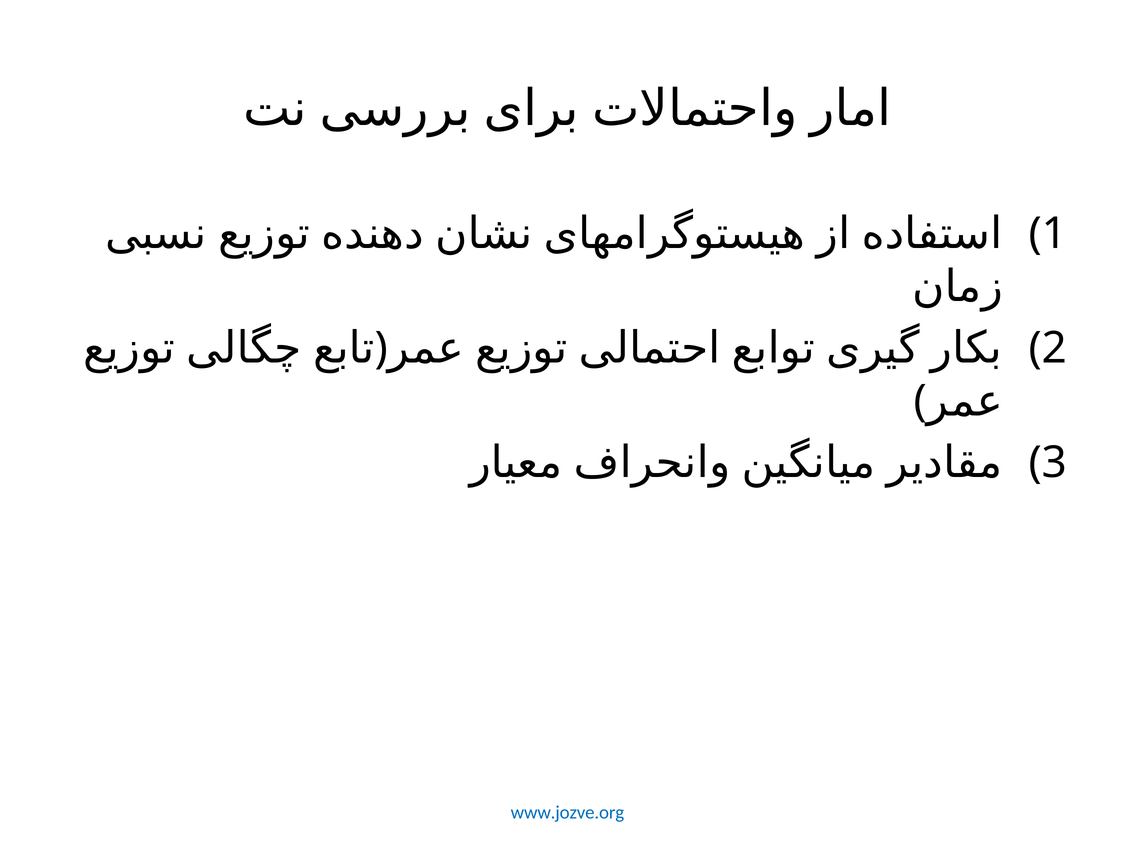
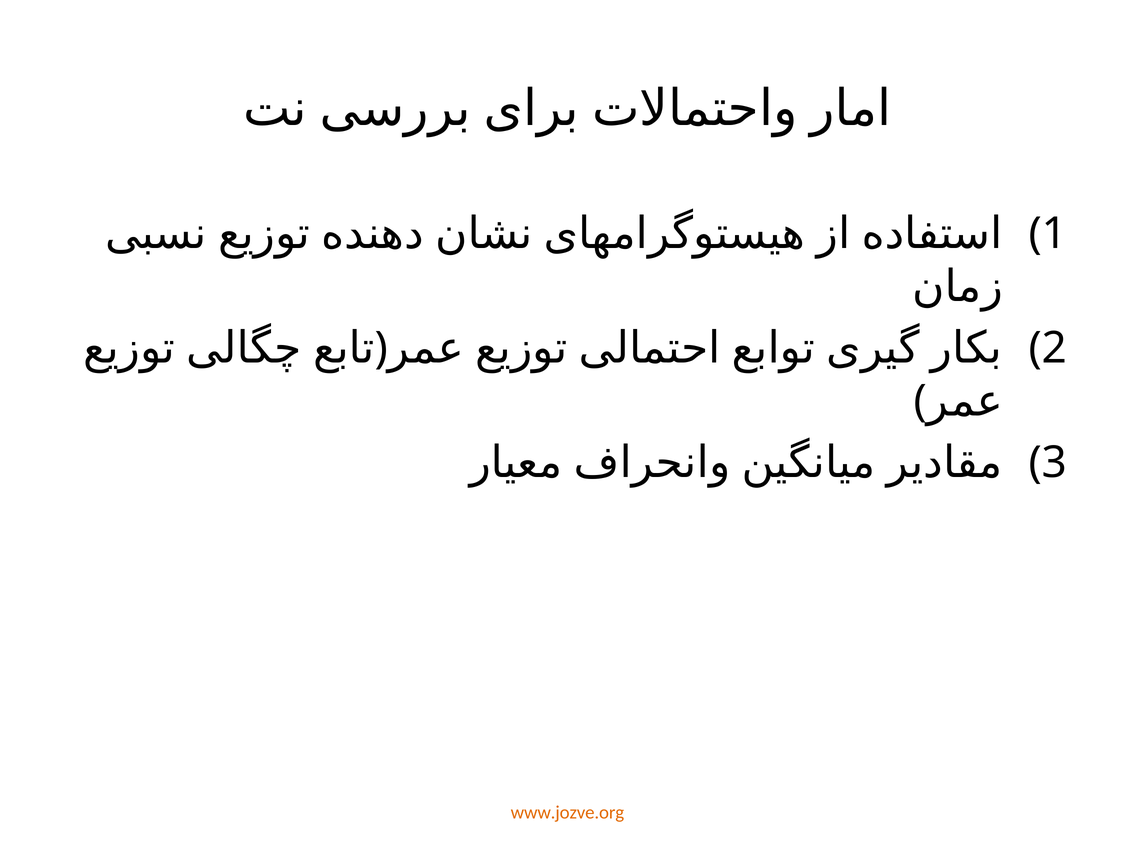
www.jozve.org colour: blue -> orange (567, 813)
